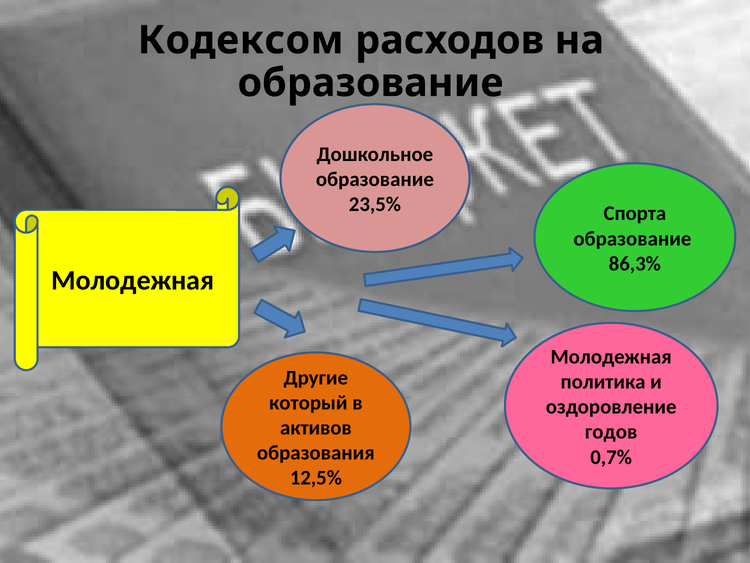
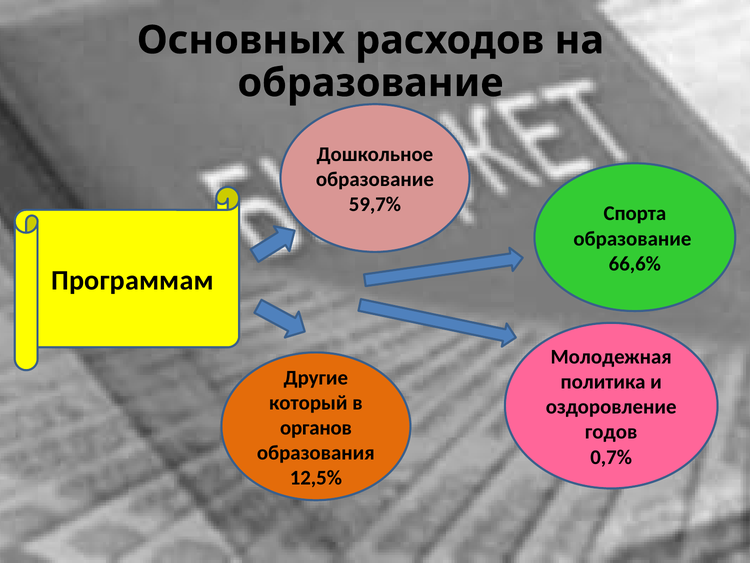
Кодексом: Кодексом -> Основных (241, 40)
23,5%: 23,5% -> 59,7% (375, 204)
86,3%: 86,3% -> 66,6% (635, 263)
Молодежная: Молодежная -> Программам (133, 280)
активов: активов -> органов (316, 427)
